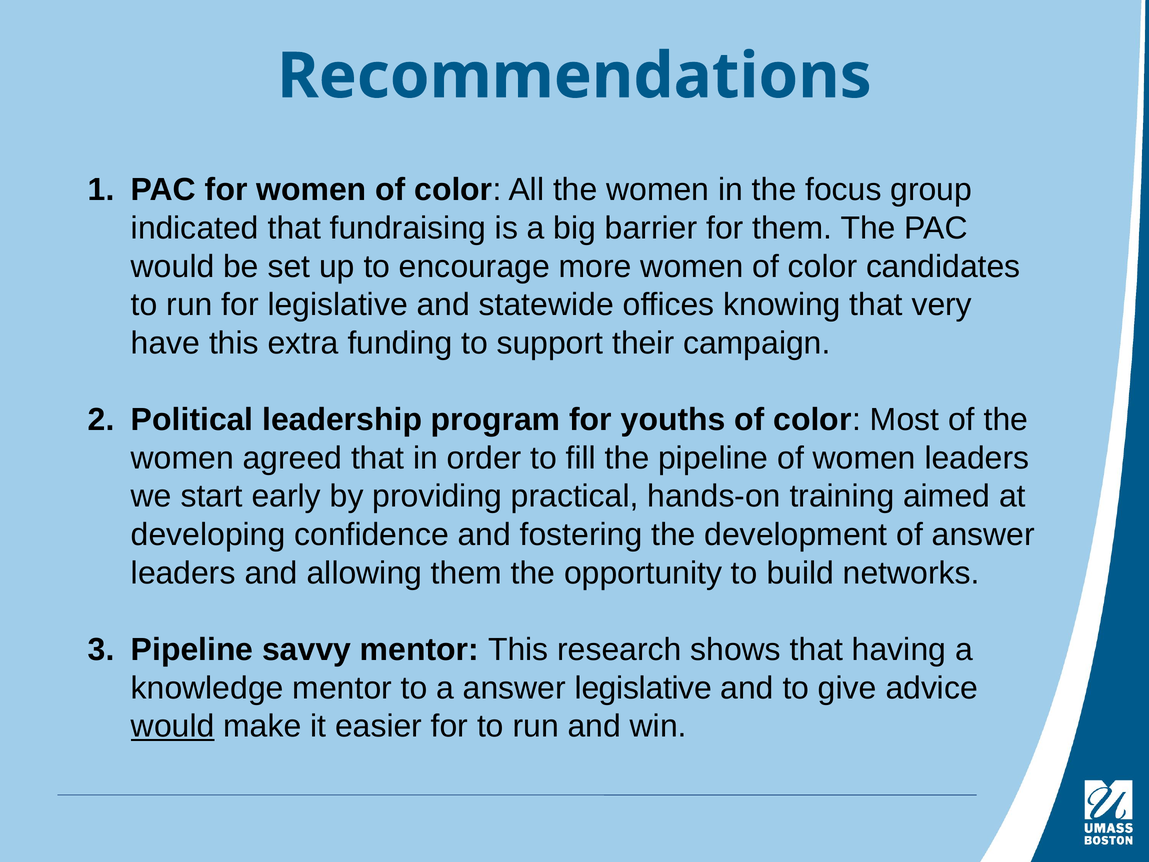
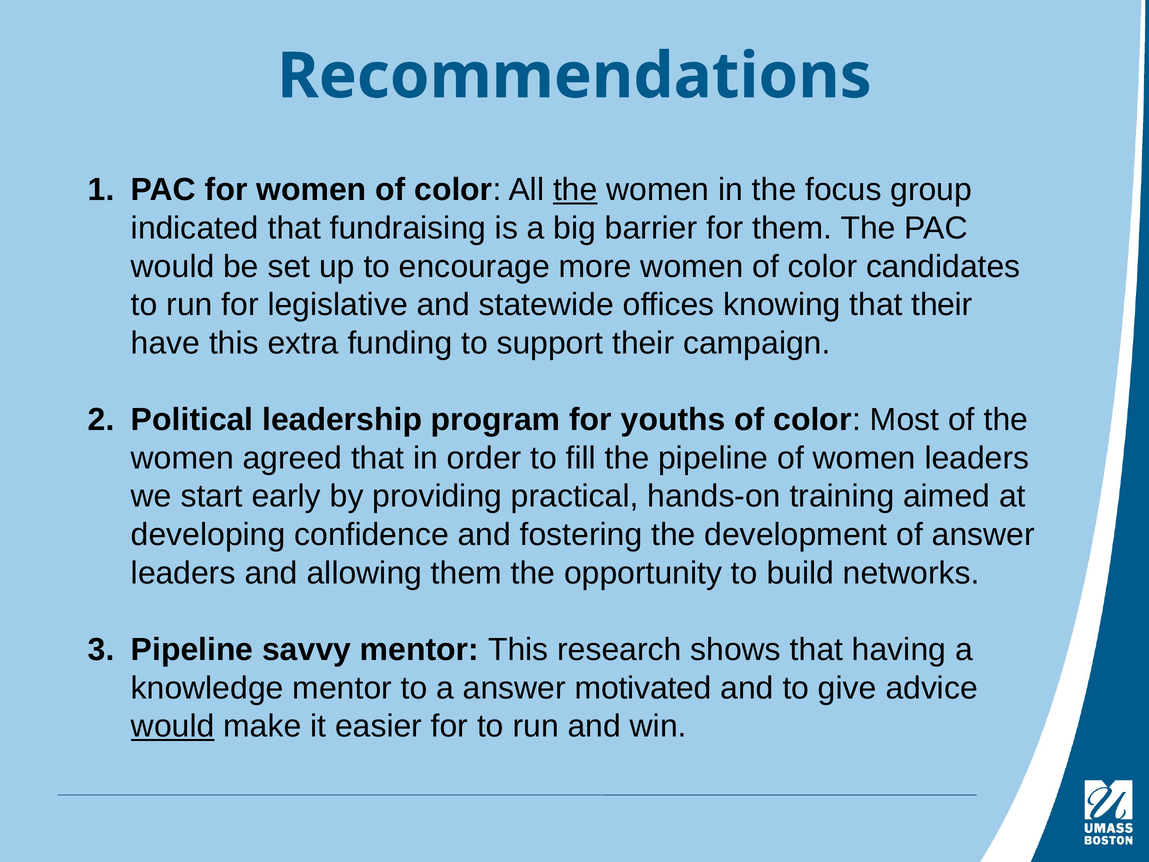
the underline: none -> present (575, 190)
that very: very -> their (942, 305)
answer legislative: legislative -> motivated (643, 688)
